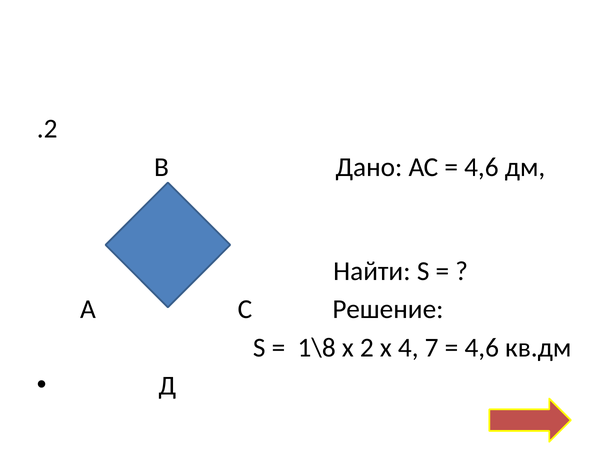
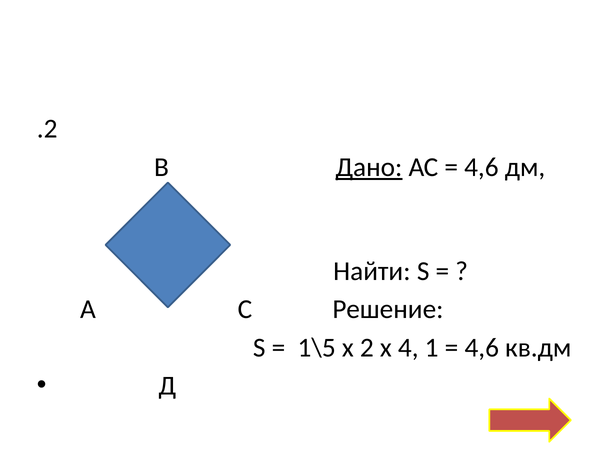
Дано underline: none -> present (369, 167)
1\8: 1\8 -> 1\5 (317, 347)
7: 7 -> 1 (432, 347)
